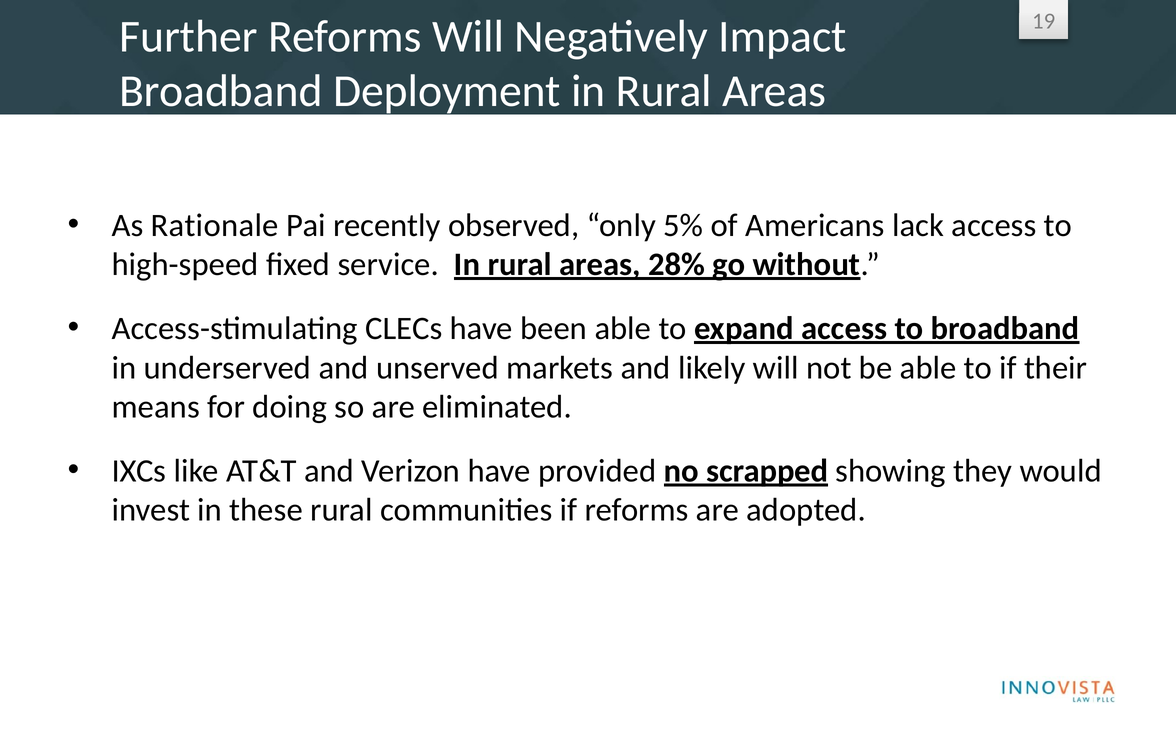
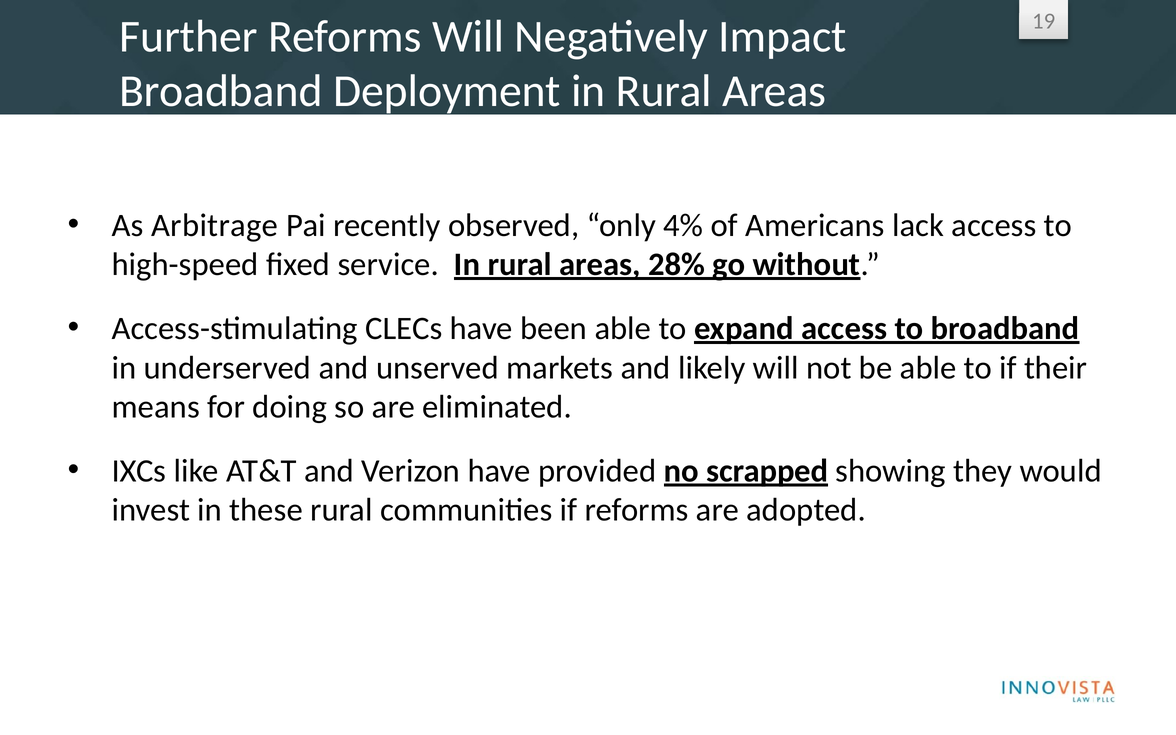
Rationale: Rationale -> Arbitrage (215, 225)
5%: 5% -> 4% (683, 225)
